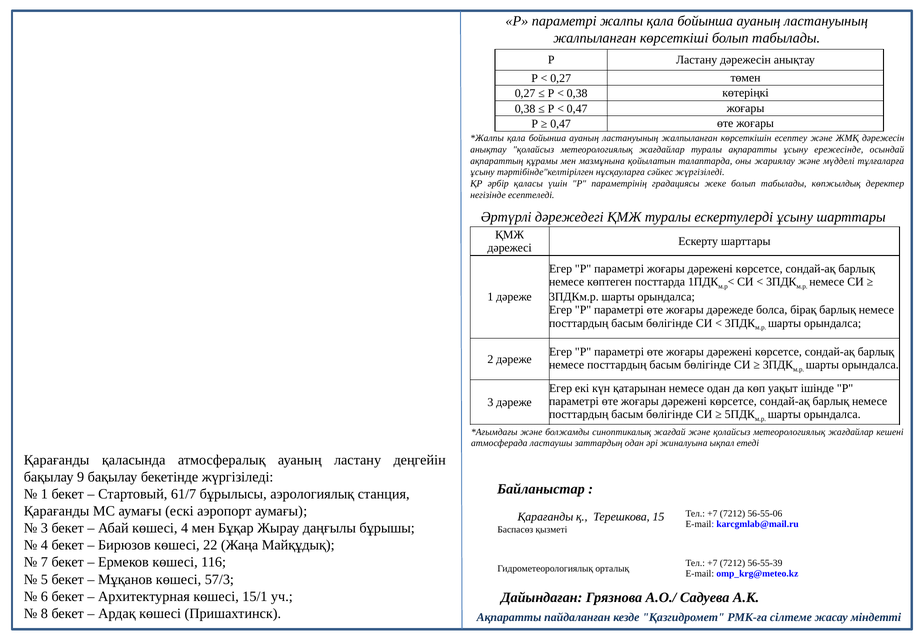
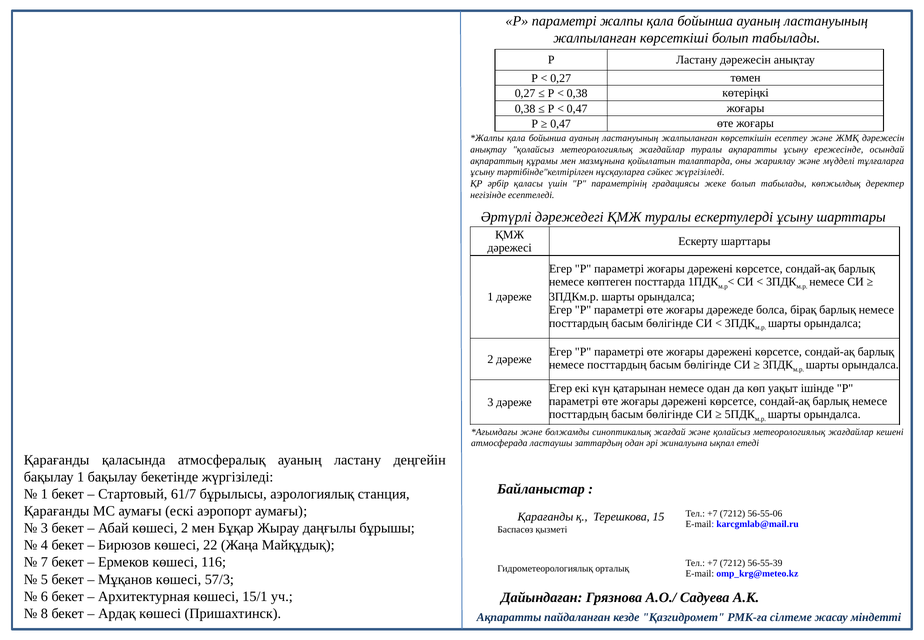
бақылау 9: 9 -> 1 (81, 477)
көшесі 4: 4 -> 2 (185, 528)
